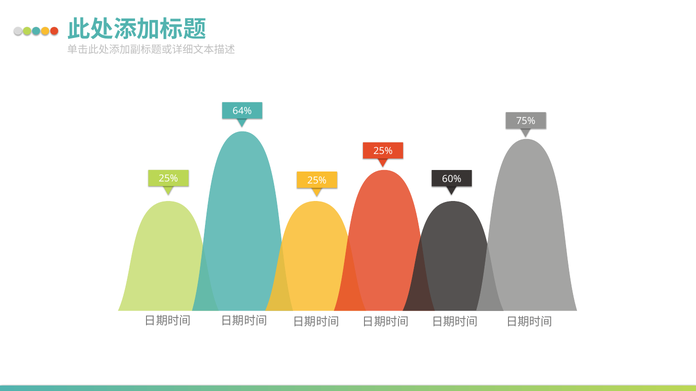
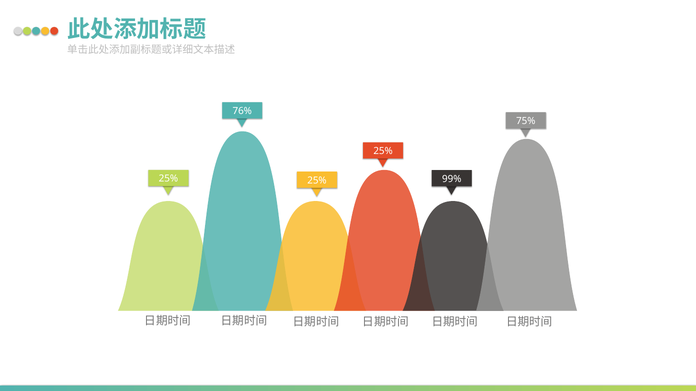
64%: 64% -> 76% (242, 111)
60%: 60% -> 99% (452, 179)
